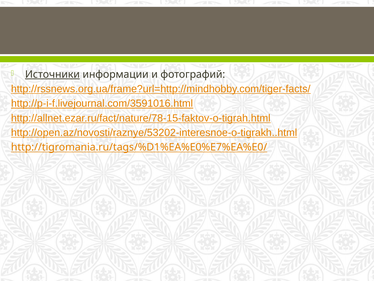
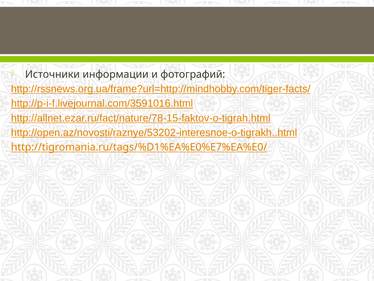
Источники underline: present -> none (52, 74)
